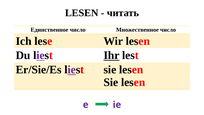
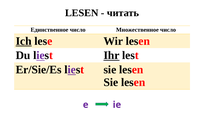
Ich underline: none -> present (24, 41)
